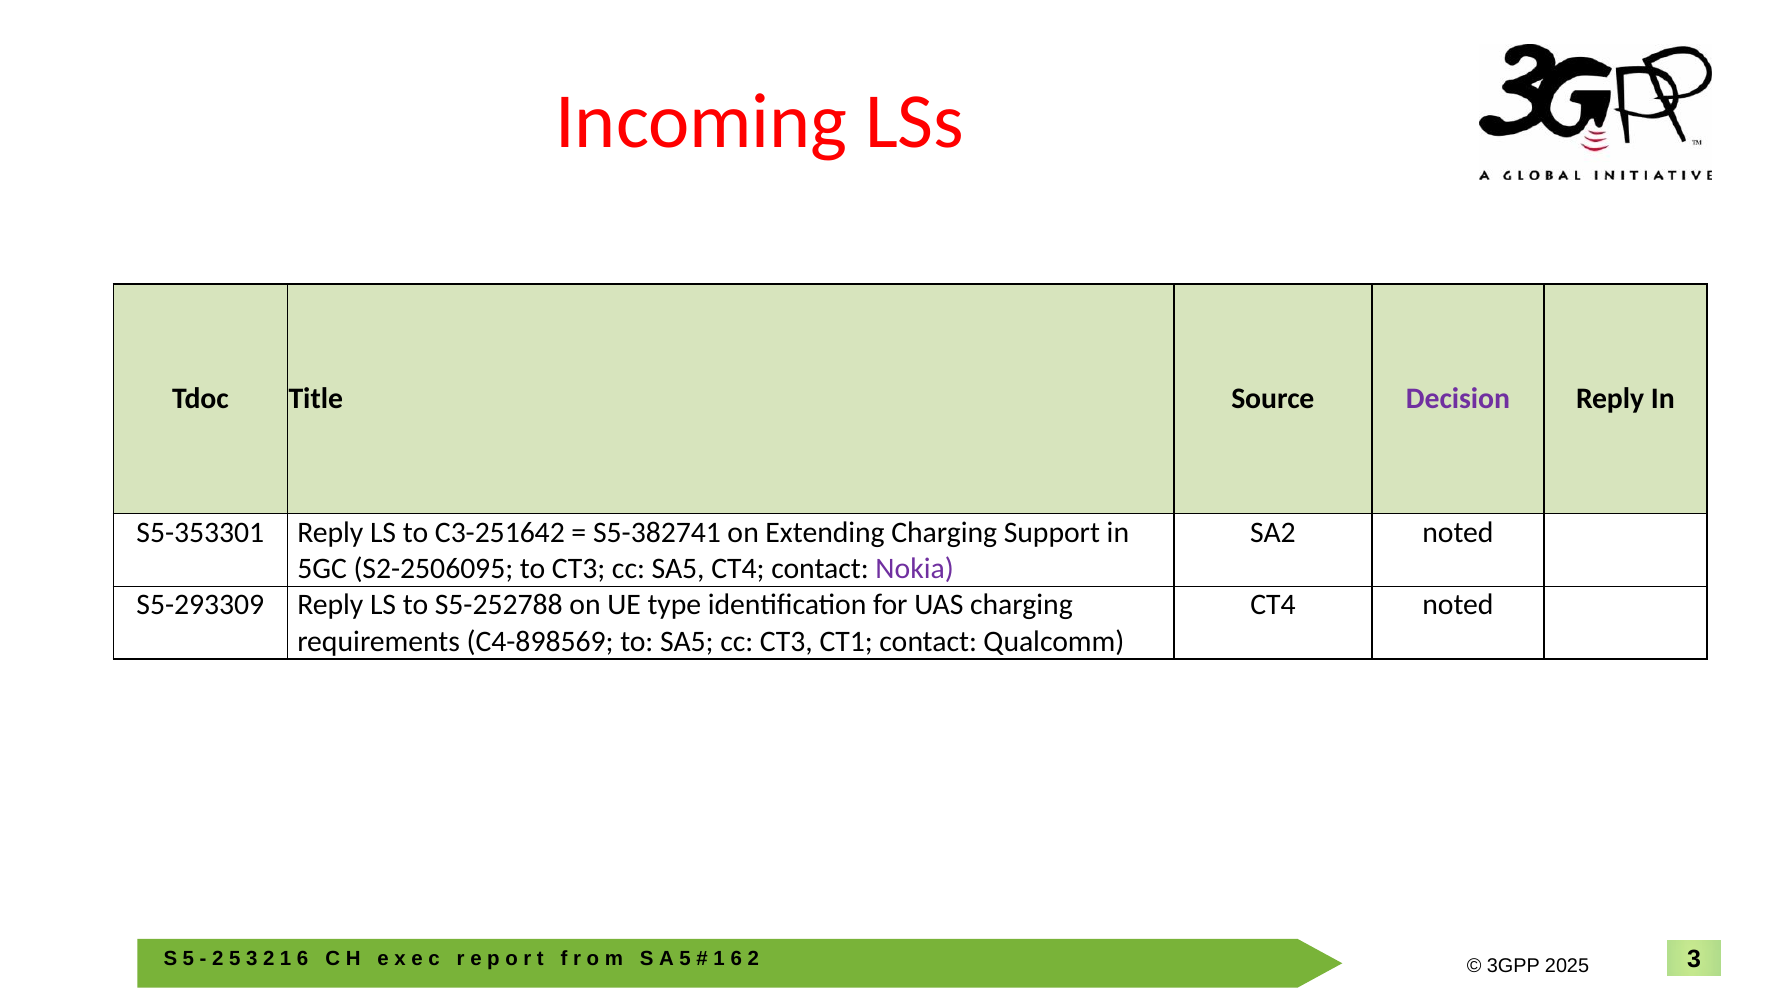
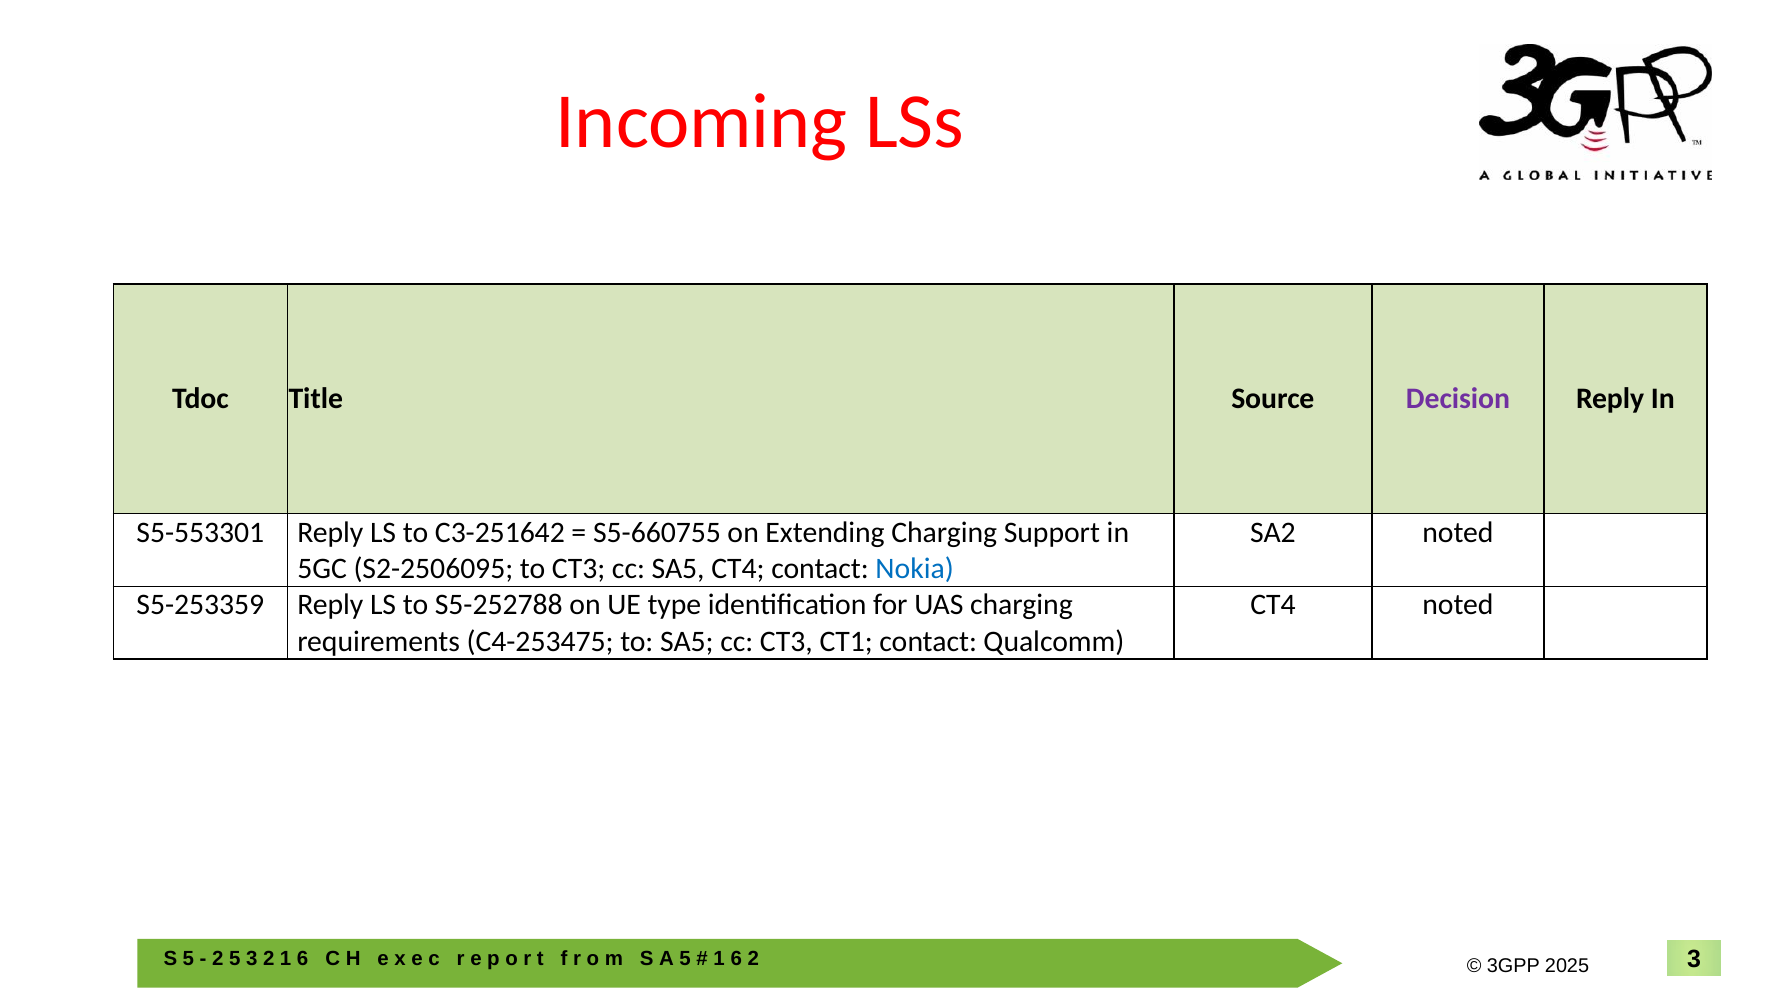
S5-353301: S5-353301 -> S5-553301 (200, 533)
S5-382741: S5-382741 -> S5-660755 (657, 533)
Nokia colour: purple -> blue (915, 569)
S5-293309: S5-293309 -> S5-253359 (200, 605)
C4-898569: C4-898569 -> C4-253475 (540, 642)
